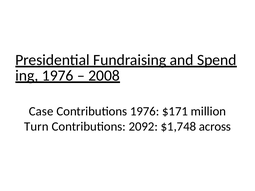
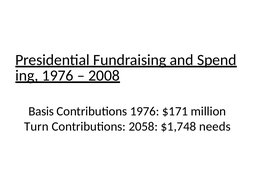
Case: Case -> Basis (41, 111)
2092: 2092 -> 2058 (143, 127)
across: across -> needs (215, 127)
